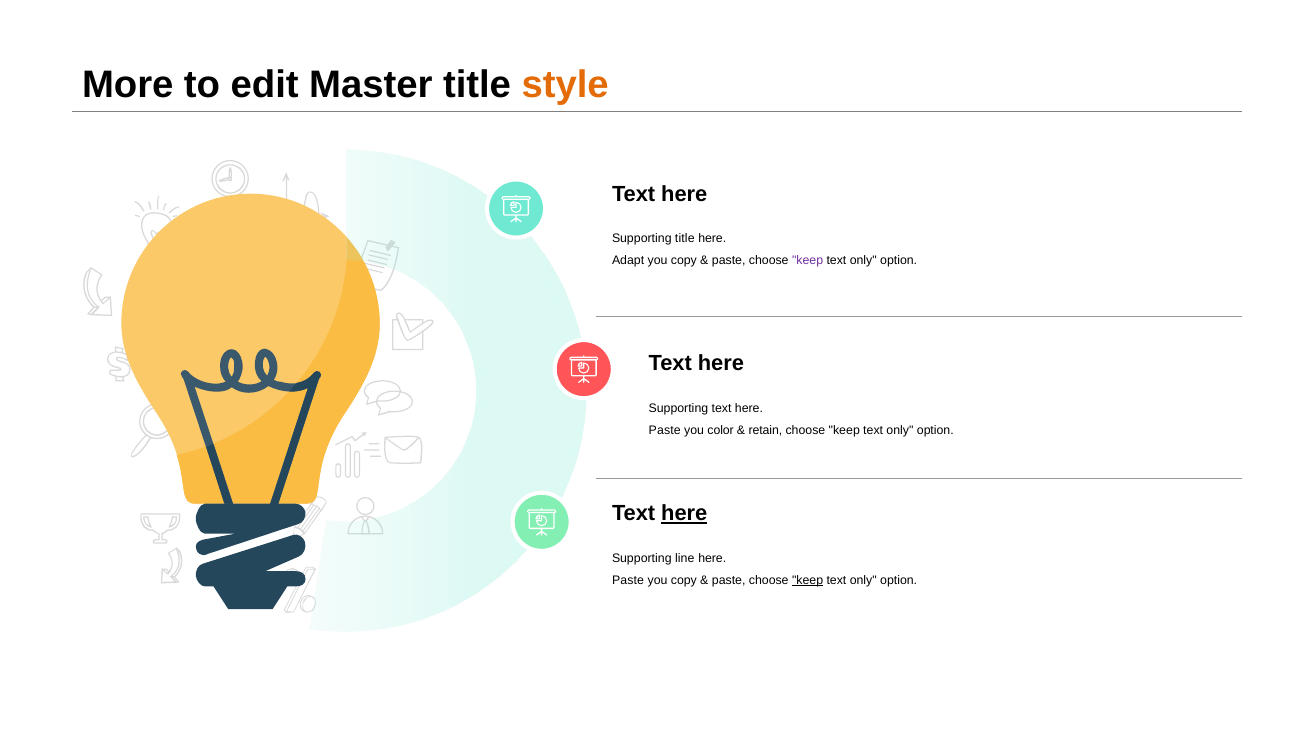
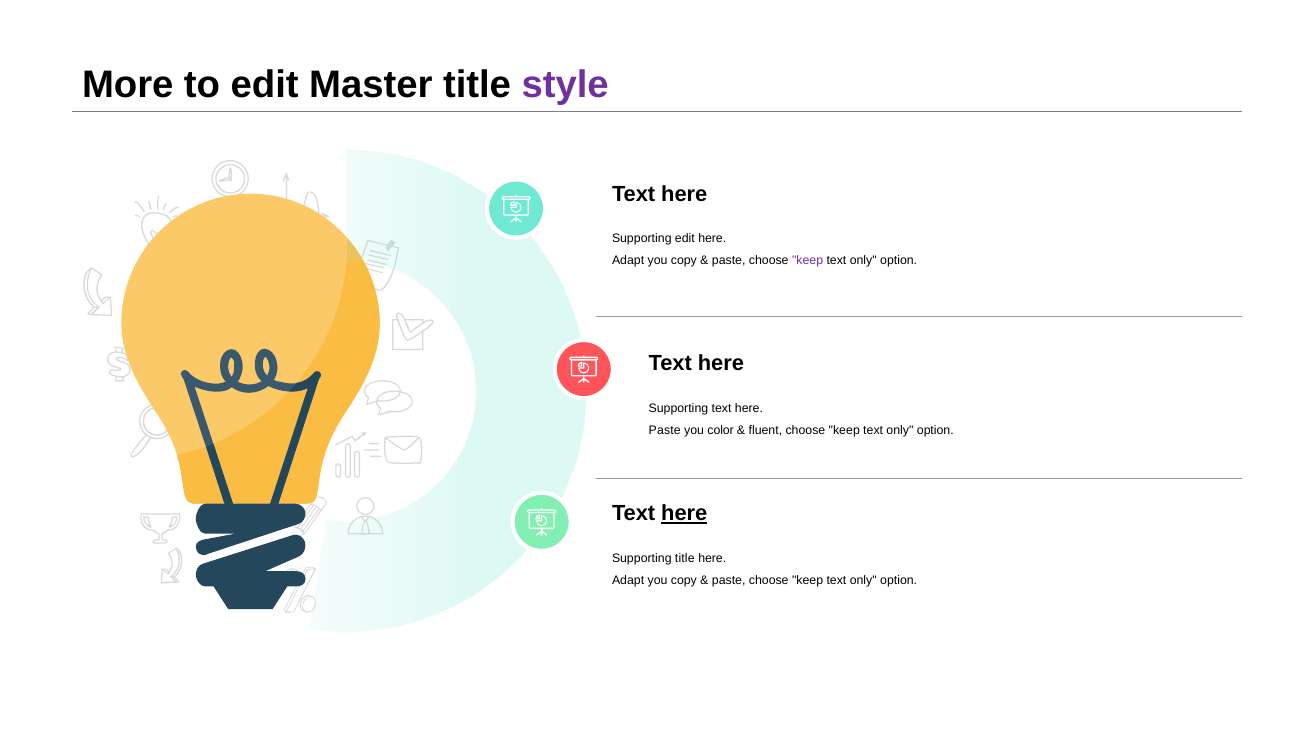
style colour: orange -> purple (565, 85)
Supporting title: title -> edit (685, 239)
retain: retain -> fluent (765, 430)
Supporting line: line -> title (685, 558)
Paste: Paste -> Adapt (628, 581)
keep underline: present -> none (808, 581)
